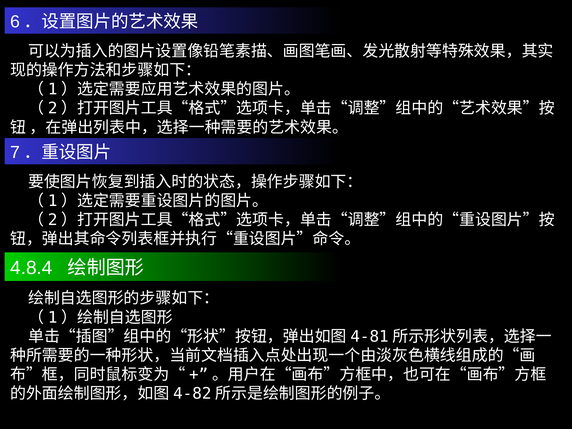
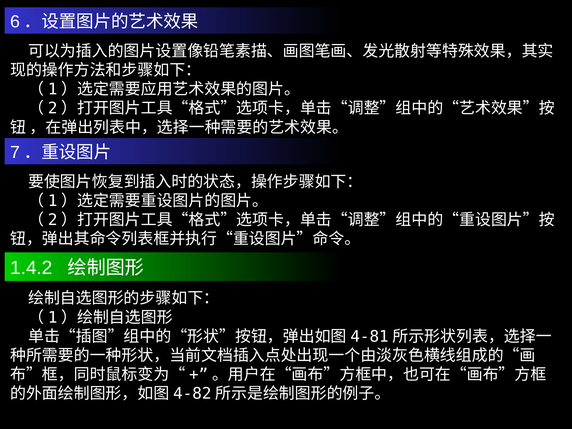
4.8.4: 4.8.4 -> 1.4.2 (31, 268)
